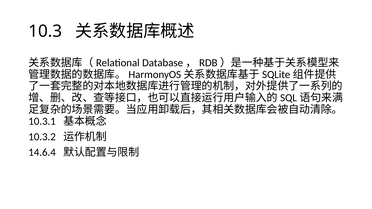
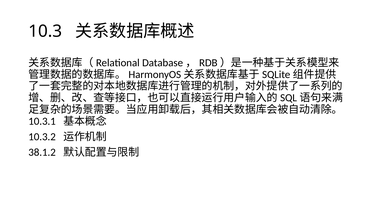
14.6.4: 14.6.4 -> 38.1.2 (42, 153)
